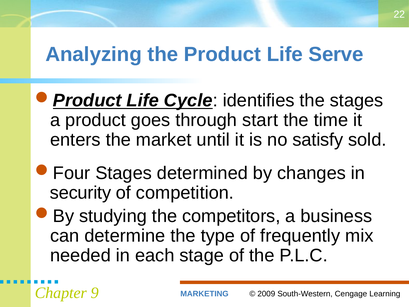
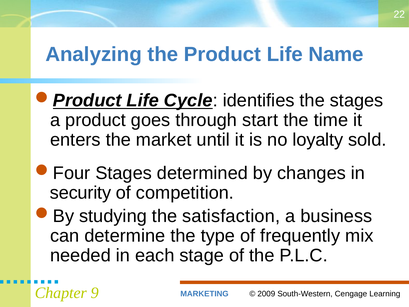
Serve: Serve -> Name (336, 54)
satisfy: satisfy -> loyalty (318, 140)
competitors: competitors -> satisfaction (231, 216)
